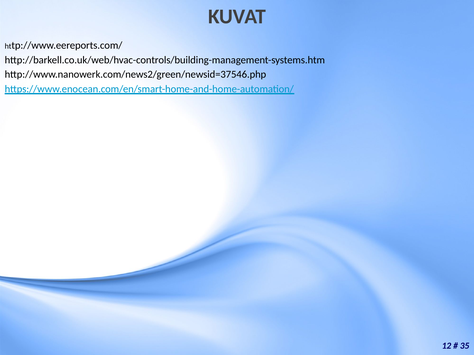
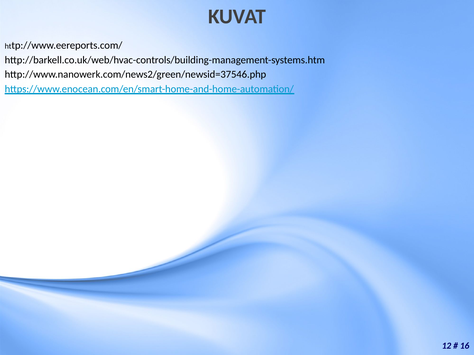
35: 35 -> 16 (465, 346)
